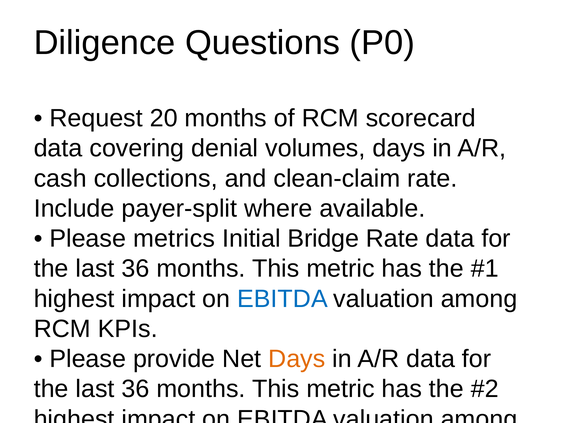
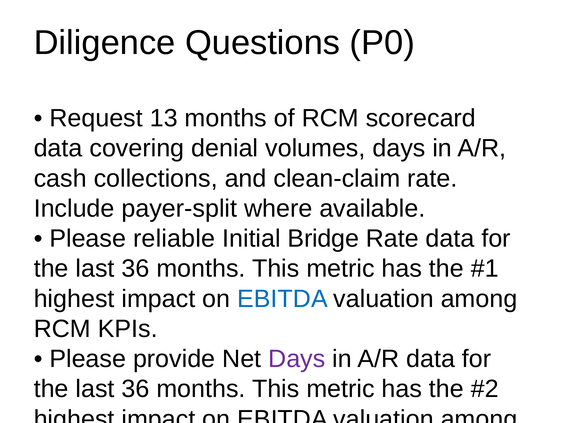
20: 20 -> 13 (164, 118)
metrics: metrics -> reliable (174, 239)
Days colour: orange -> purple (297, 359)
